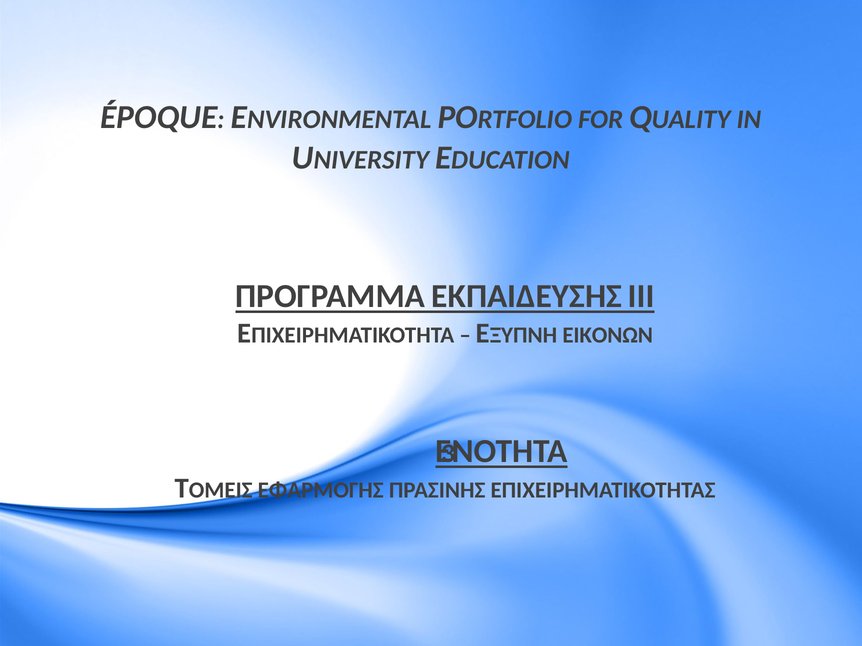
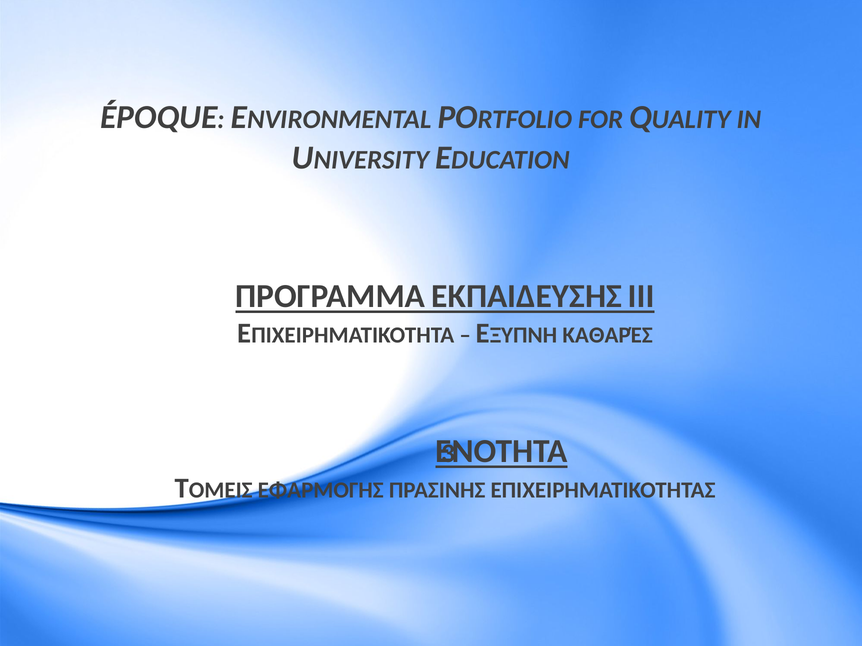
ΕΙΚΟΝΩΝ: ΕΙΚΟΝΩΝ -> ΚΑΘΑΡΈΣ (608, 335)
